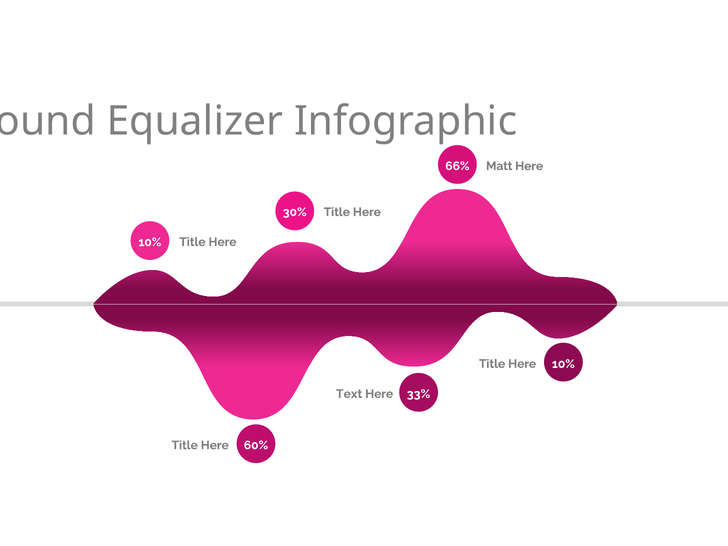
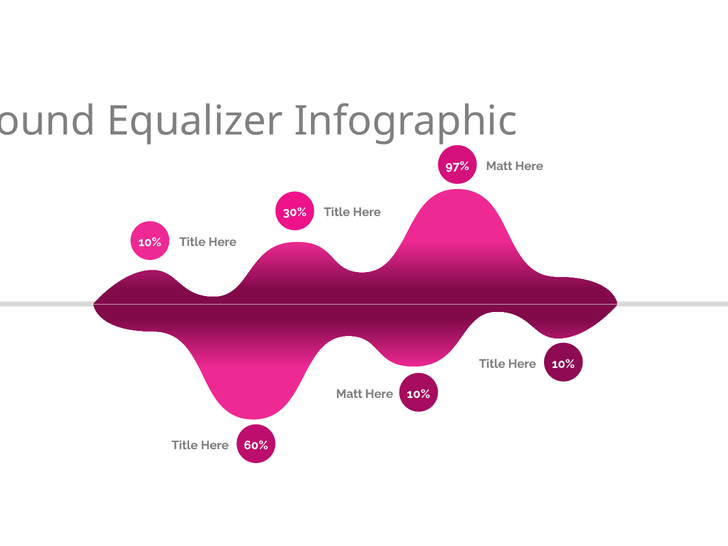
66%: 66% -> 97% (457, 166)
Text: Text -> Matt (349, 394)
33%: 33% -> 10% (419, 394)
